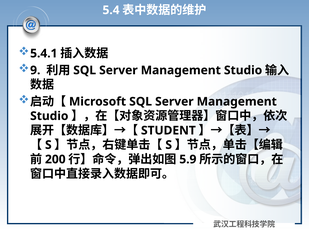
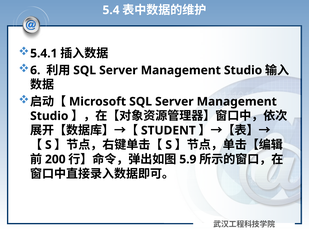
9: 9 -> 6 (35, 70)
